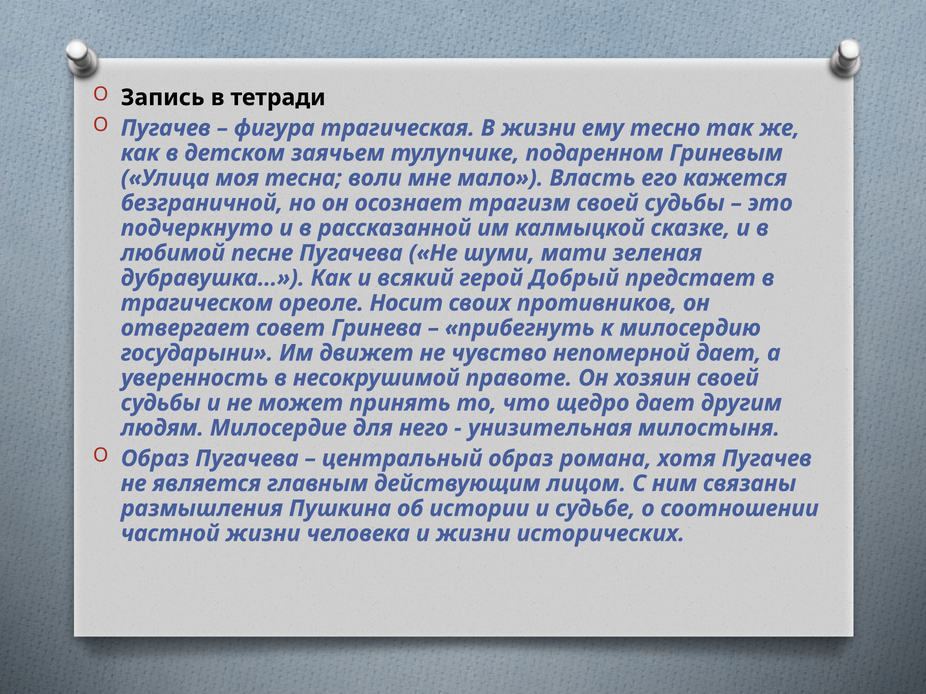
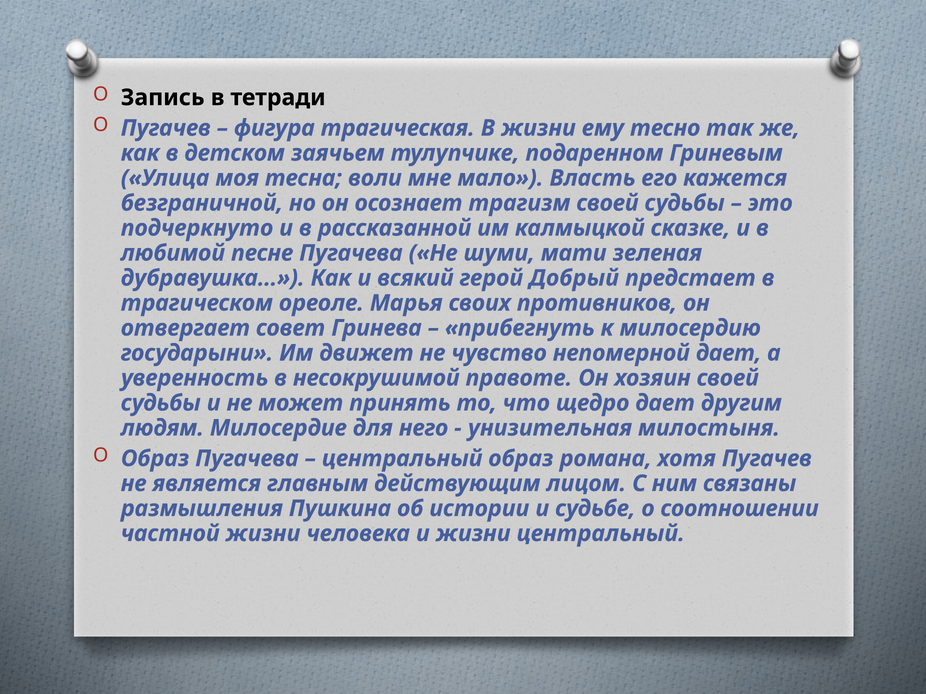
Носит: Носит -> Марья (406, 303)
жизни исторических: исторических -> центральный (601, 534)
